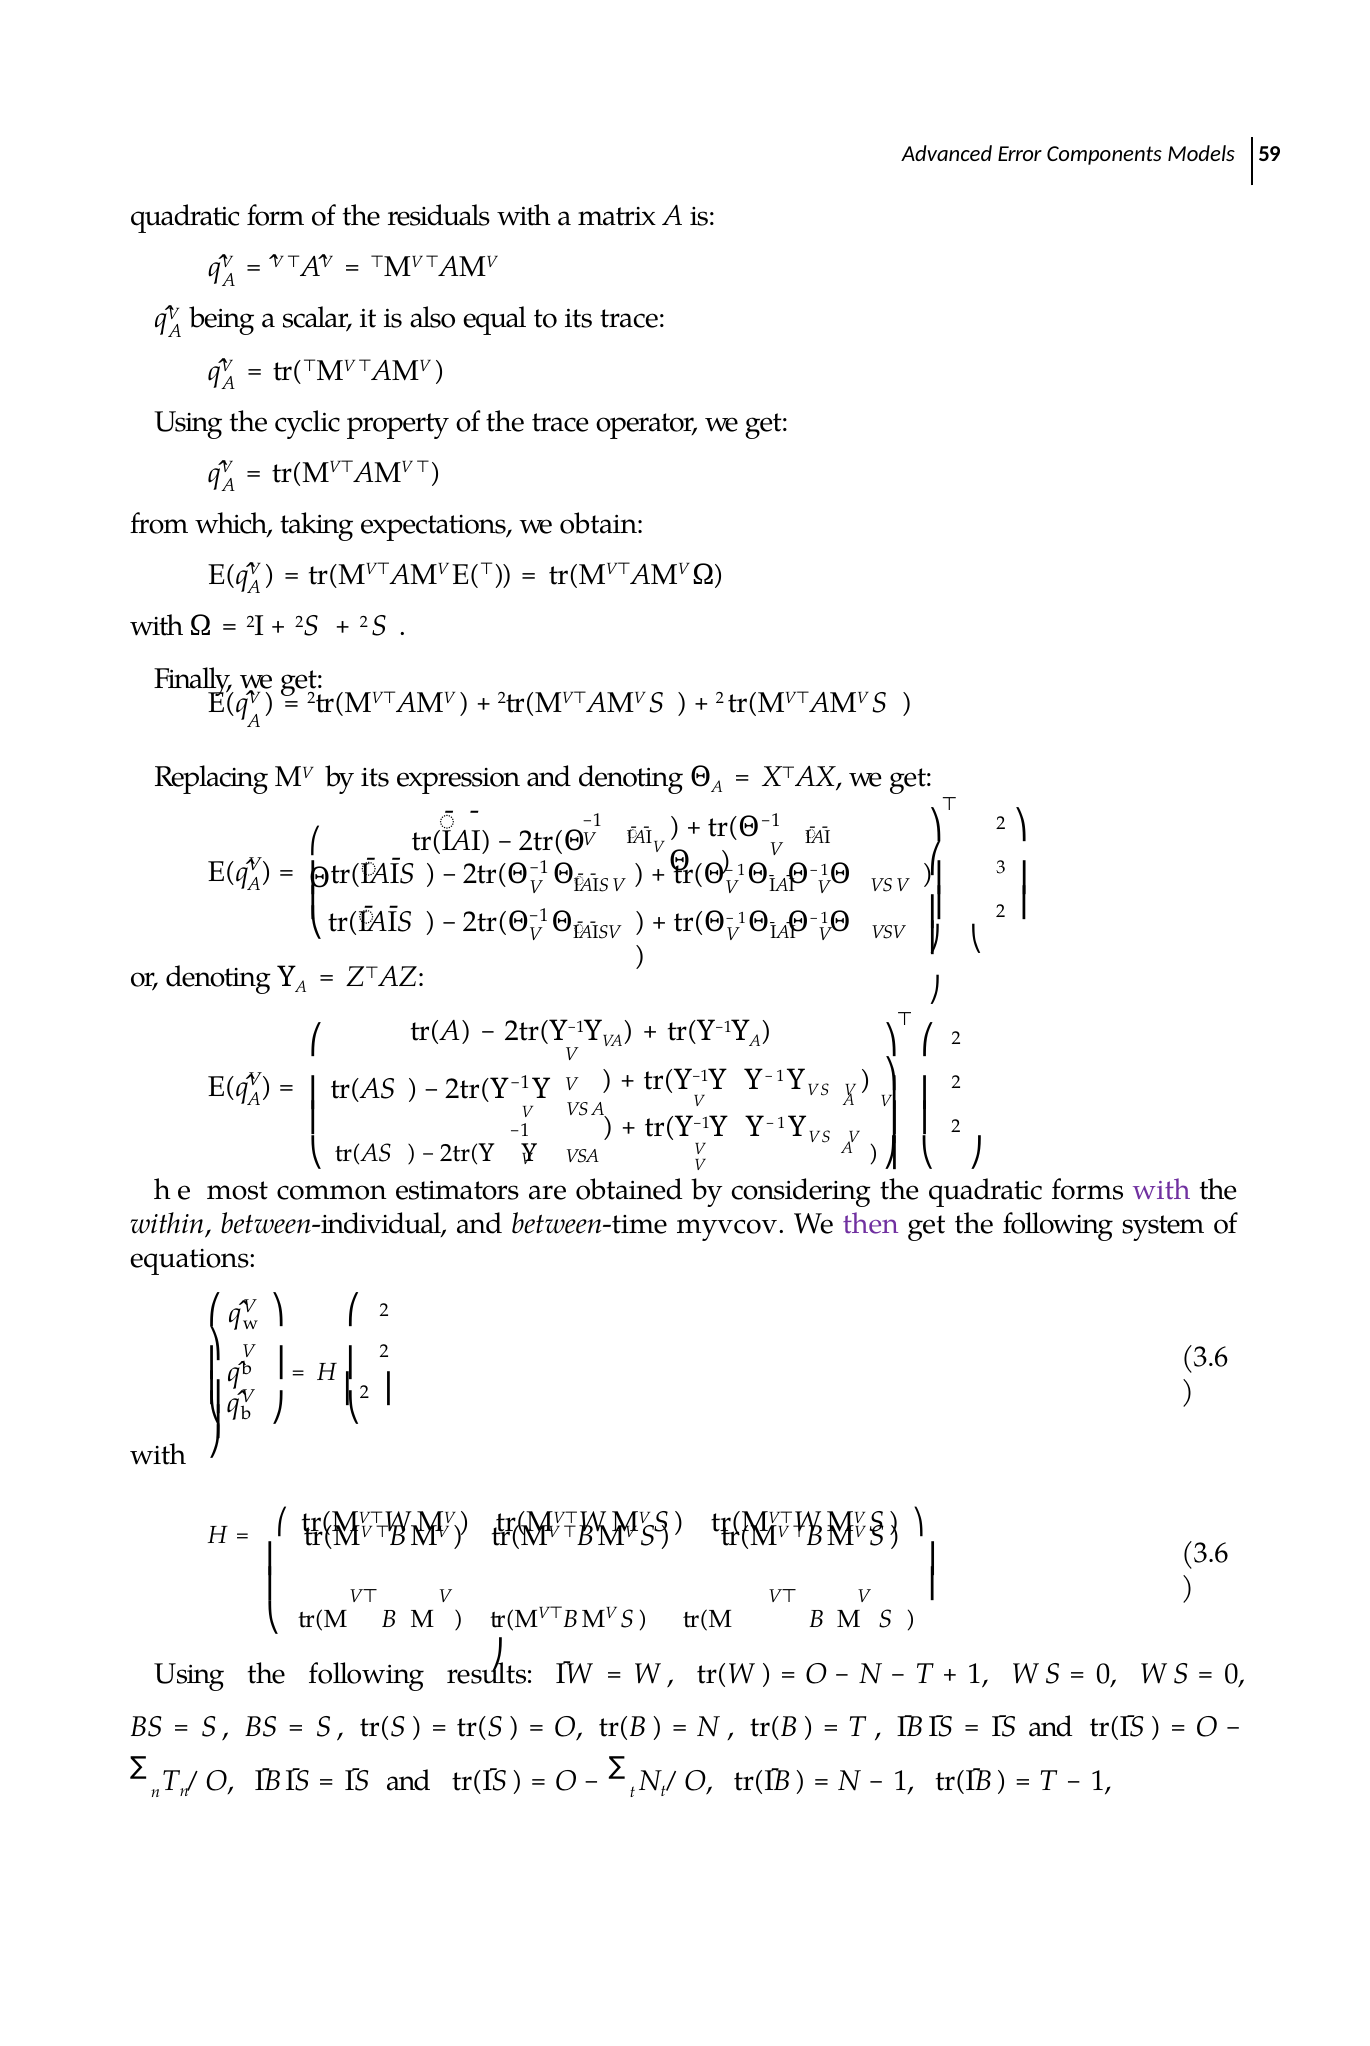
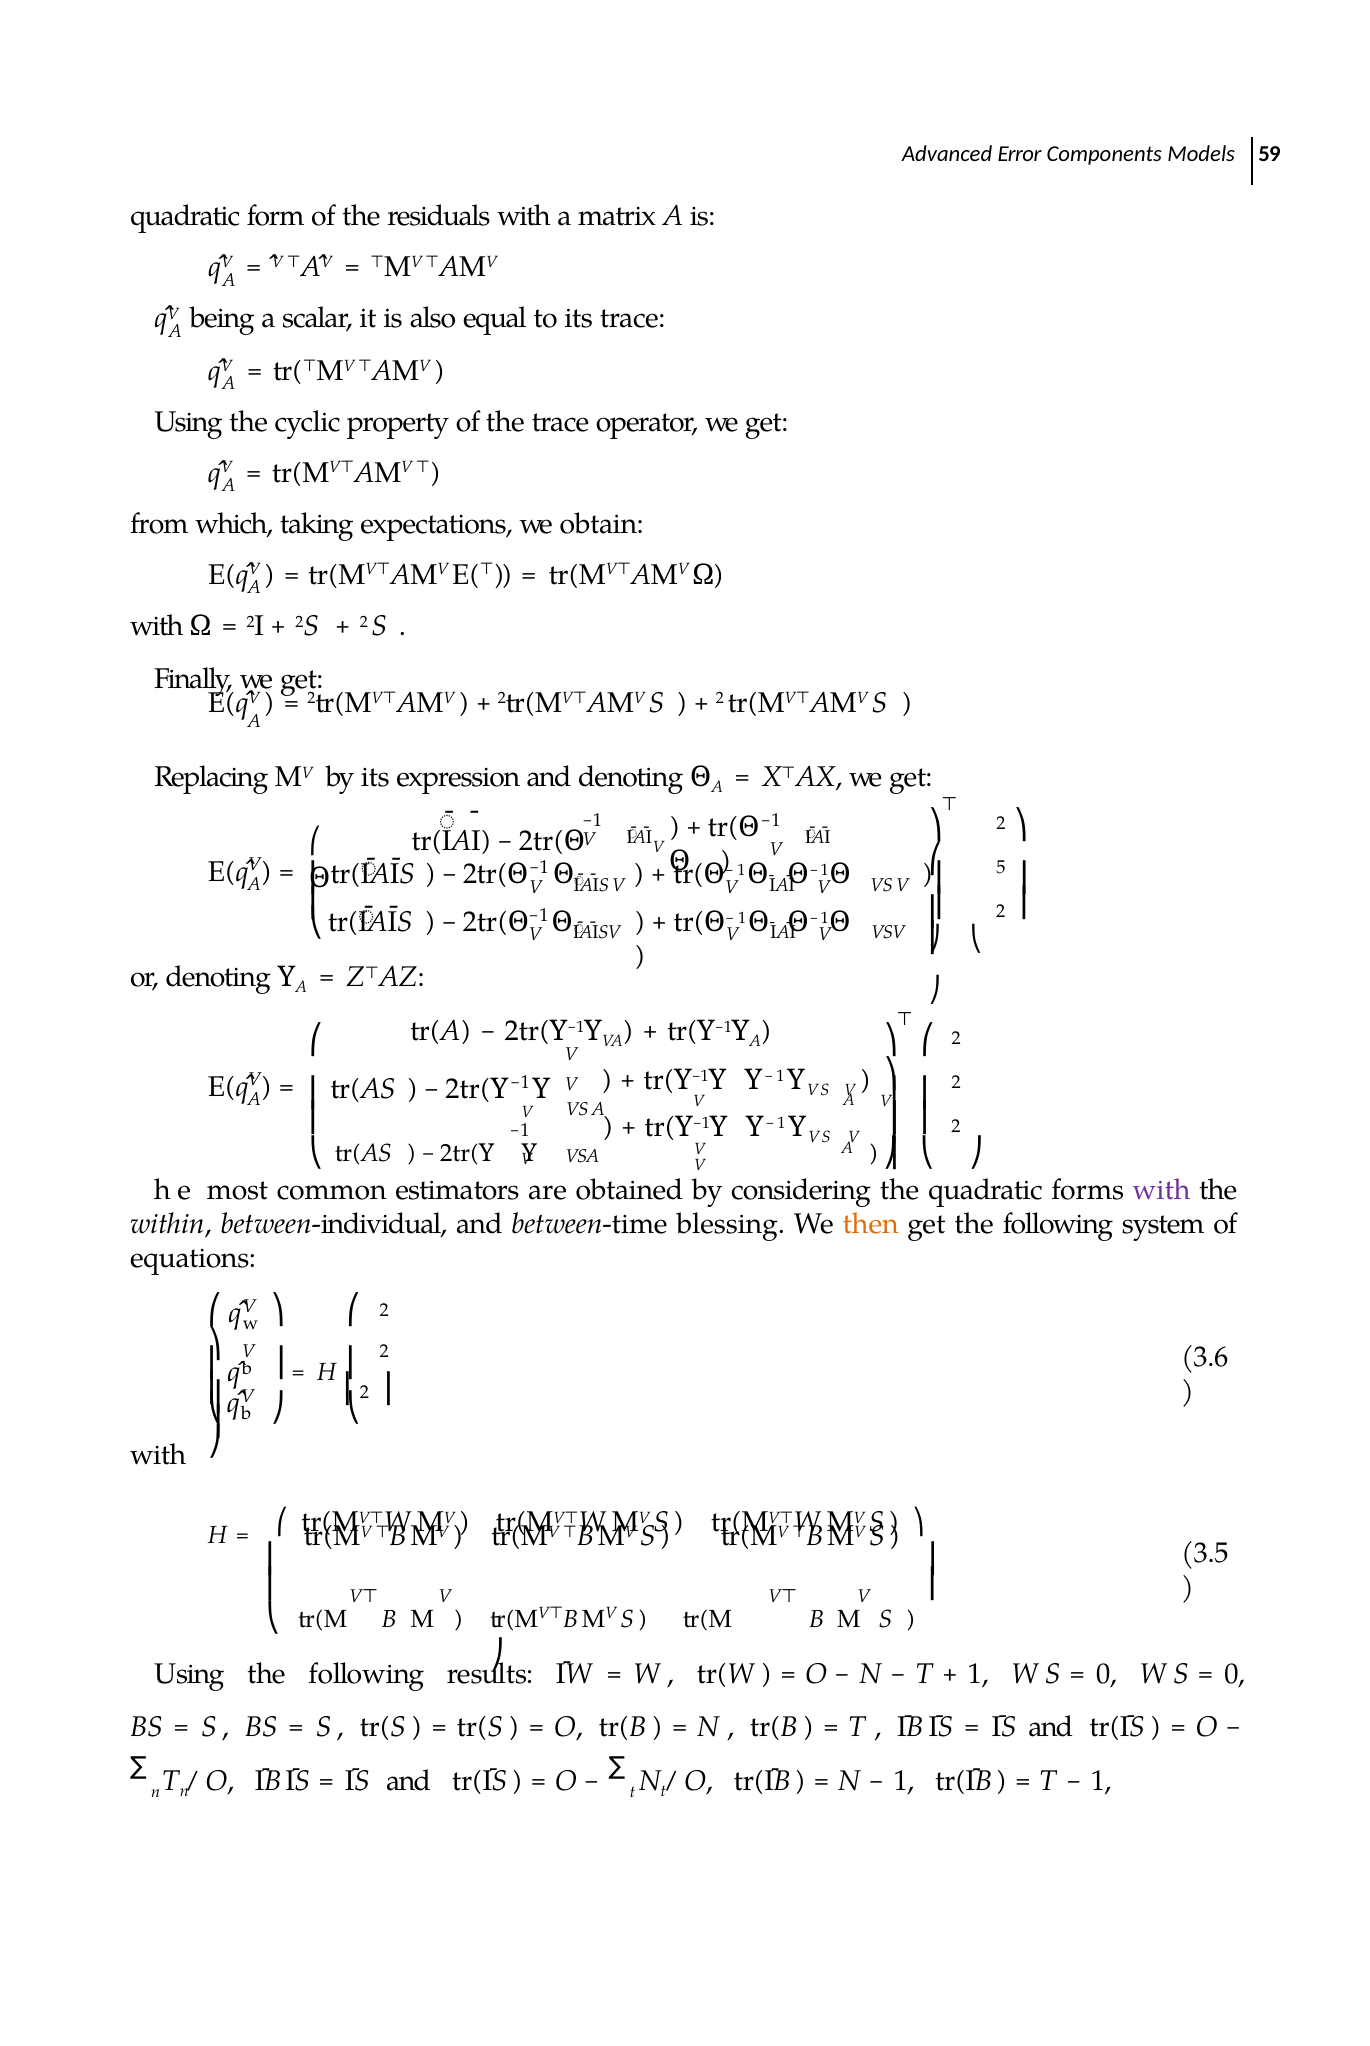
3: 3 -> 5 (1001, 867)
myvcov: myvcov -> blessing (731, 1224)
then colour: purple -> orange (871, 1224)
3.6: 3.6 -> 3.5 (1205, 1553)
